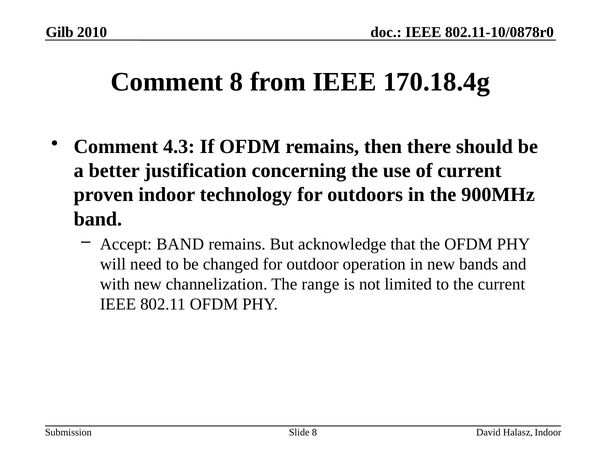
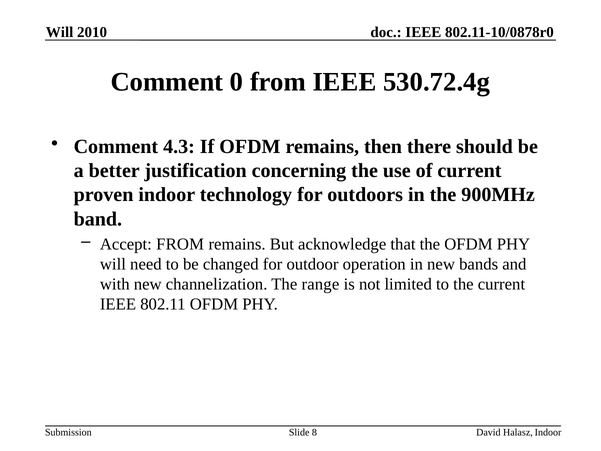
Gilb: Gilb -> Will (60, 32)
Comment 8: 8 -> 0 (237, 82)
170.18.4g: 170.18.4g -> 530.72.4g (437, 82)
Accept BAND: BAND -> FROM (180, 244)
